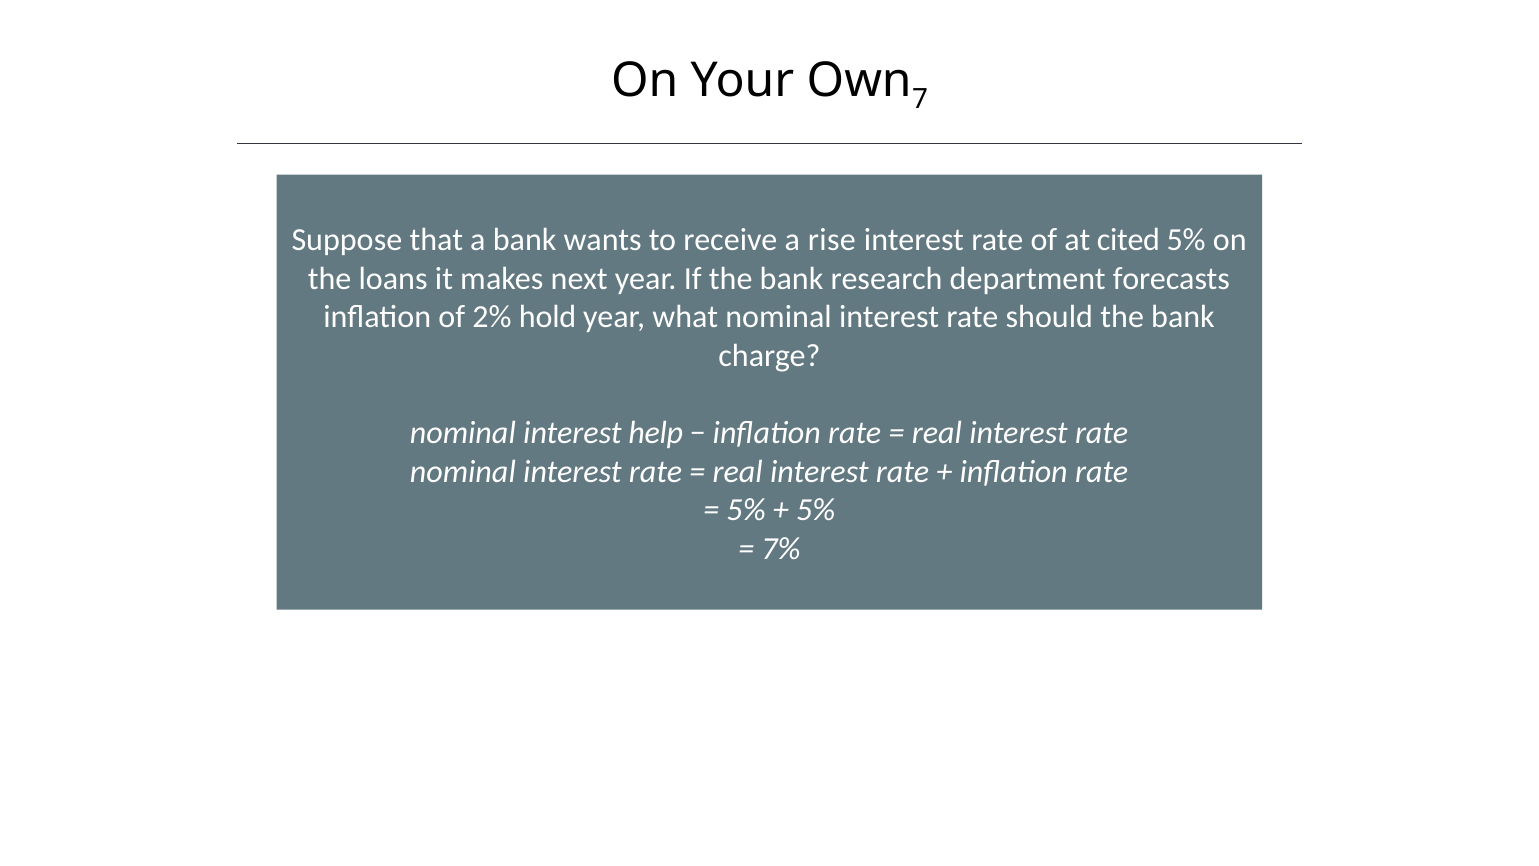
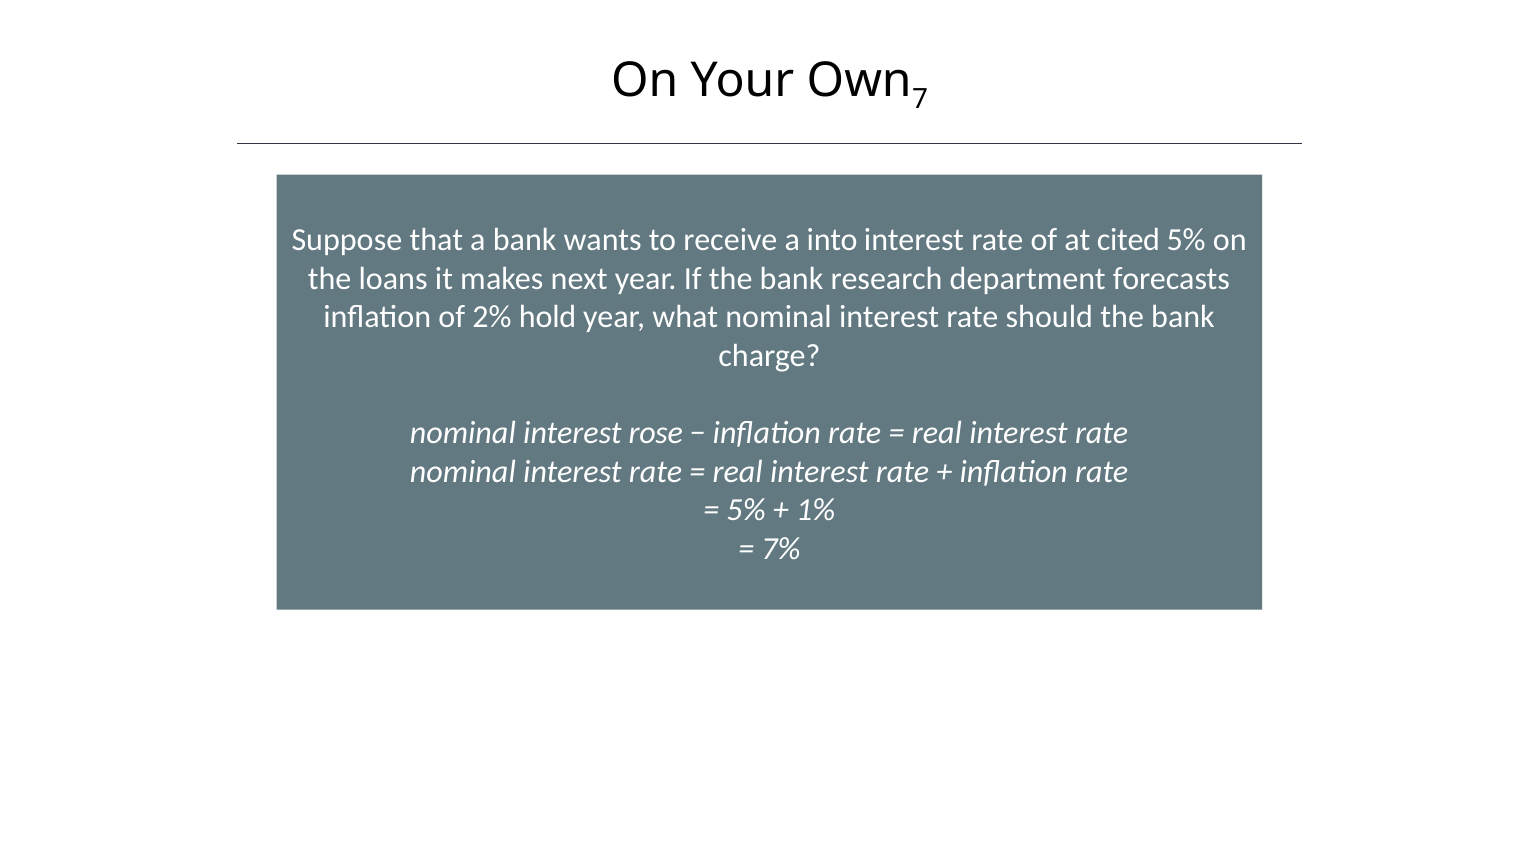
rise: rise -> into (832, 240)
help: help -> rose (656, 433)
5%: 5% -> 1% (816, 510)
